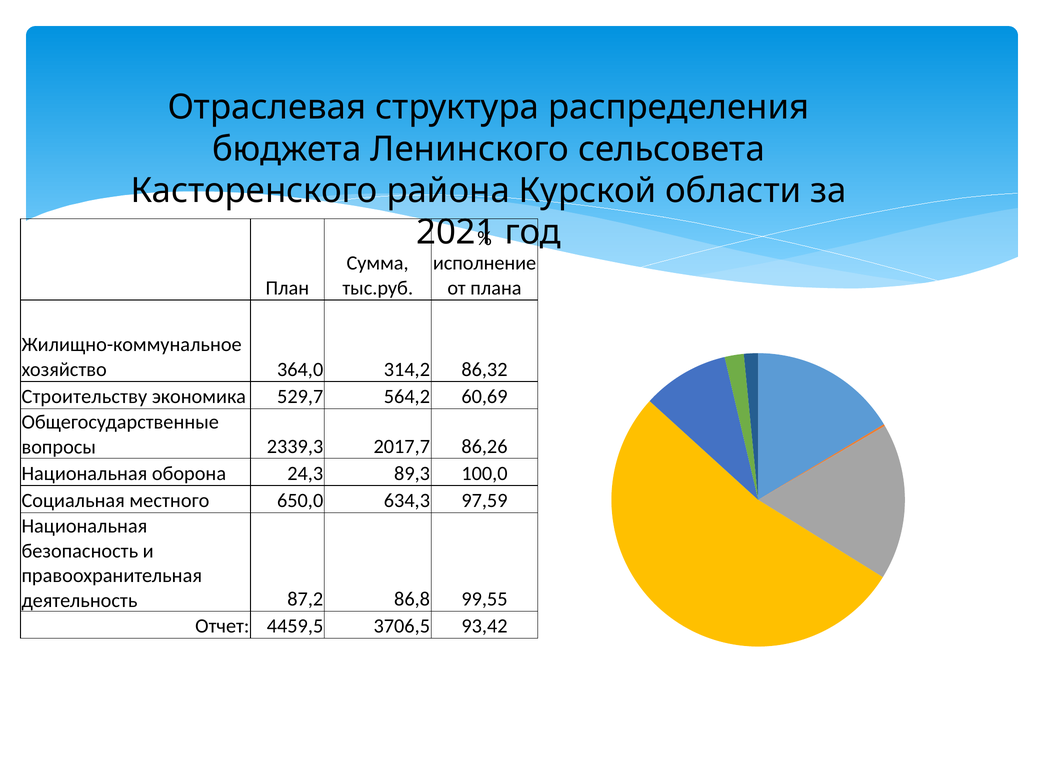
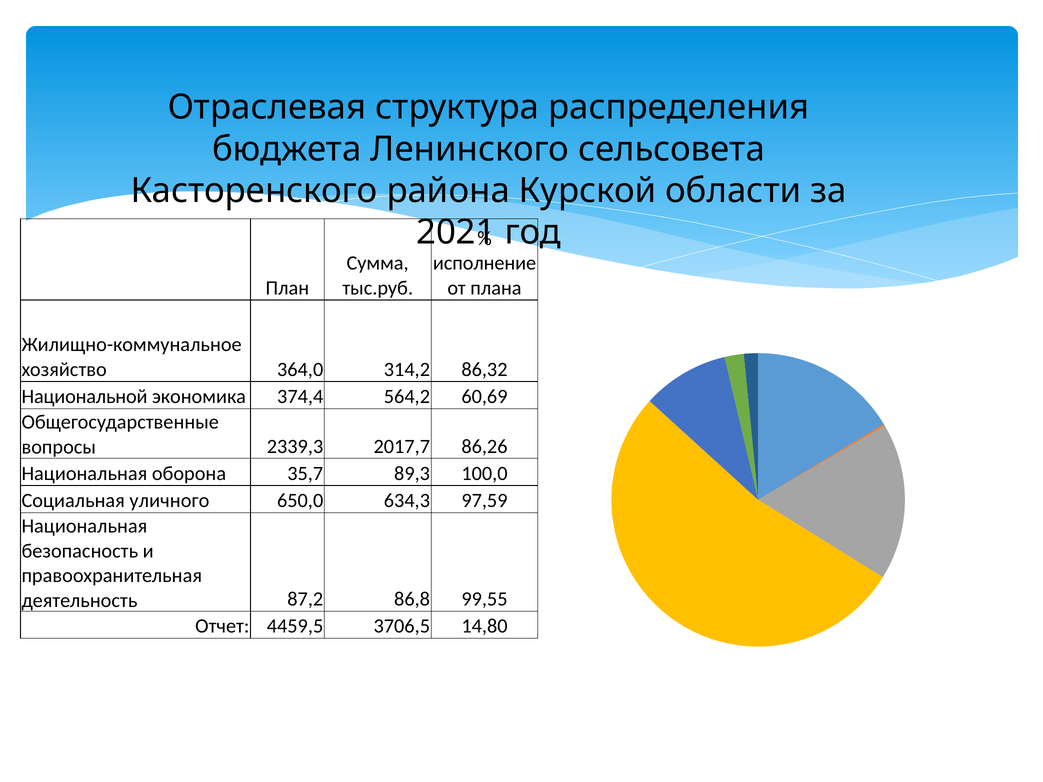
Строительству: Строительству -> Национальной (85, 397)
529,7: 529,7 -> 374,4 (300, 397)
24,3: 24,3 -> 35,7 (305, 474)
местного: местного -> уличного (169, 501)
93,42: 93,42 -> 14,80 (484, 626)
